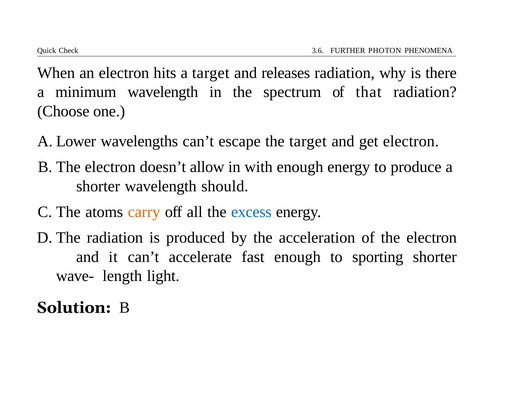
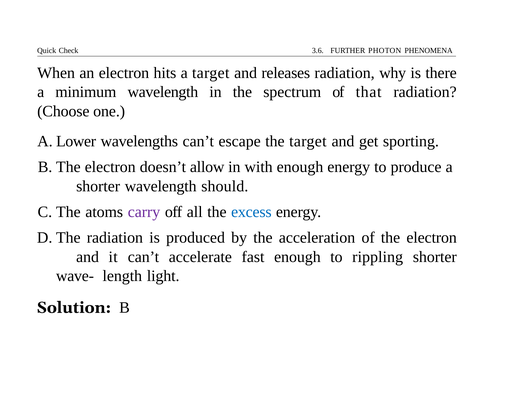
get electron: electron -> sporting (411, 141)
carry colour: orange -> purple (144, 212)
sporting: sporting -> rippling (378, 257)
